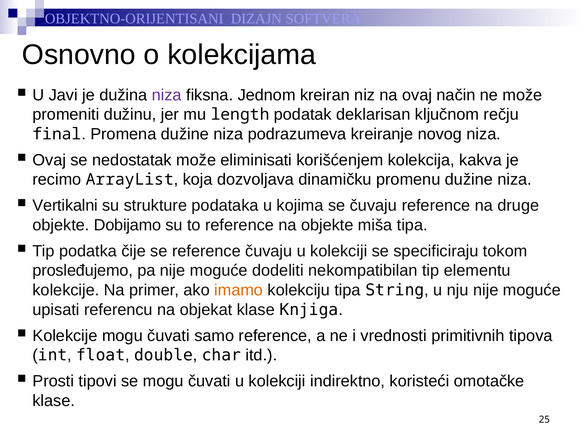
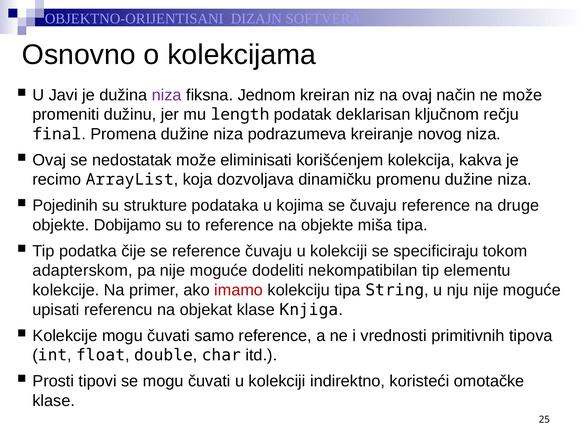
Vertikalni: Vertikalni -> Pojedinih (65, 205)
prosleđujemo: prosleđujemo -> adapterskom (83, 270)
imamo colour: orange -> red (239, 290)
